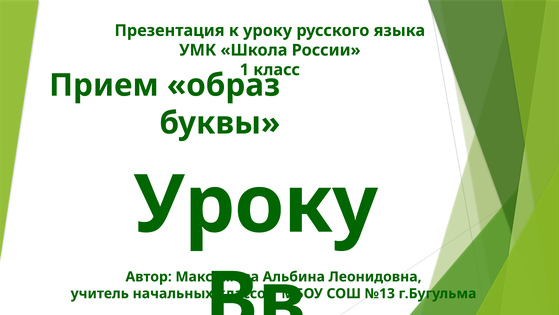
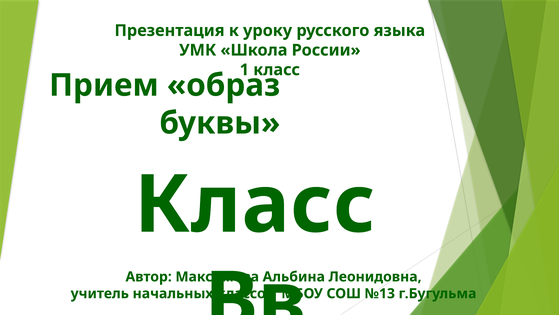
Уроку: Уроку -> Класс (255, 205)
